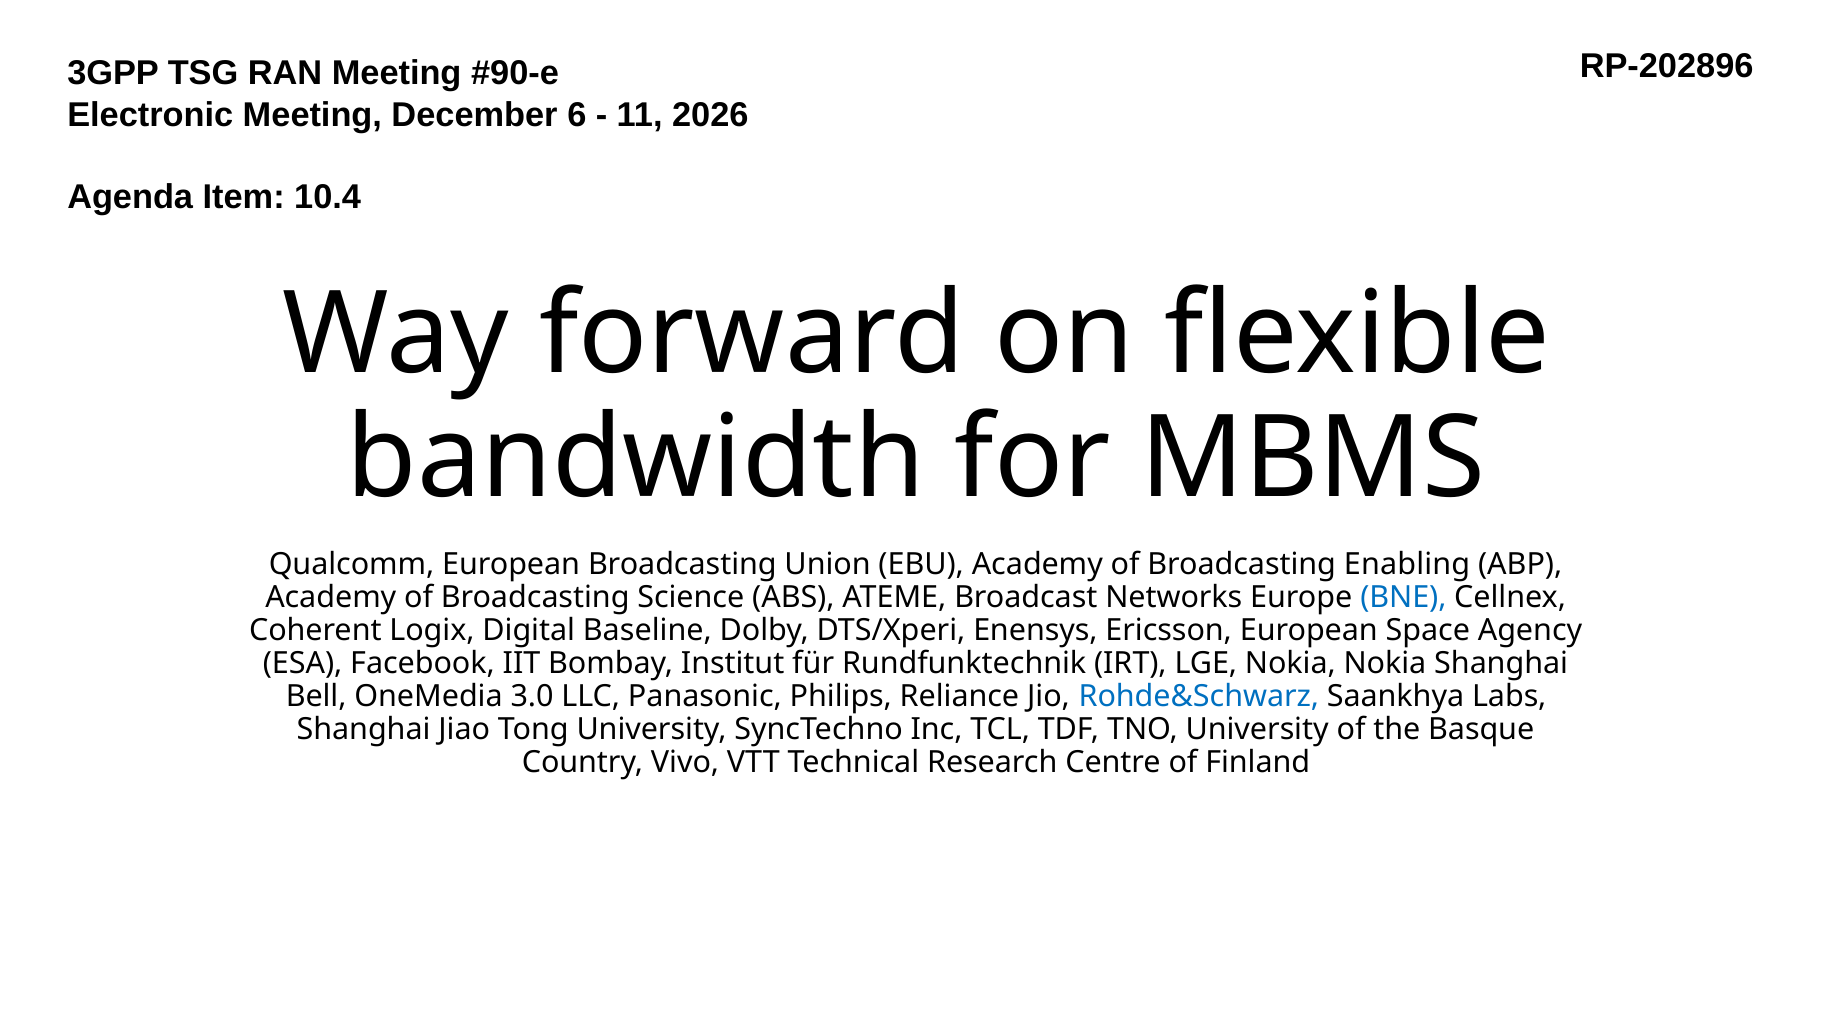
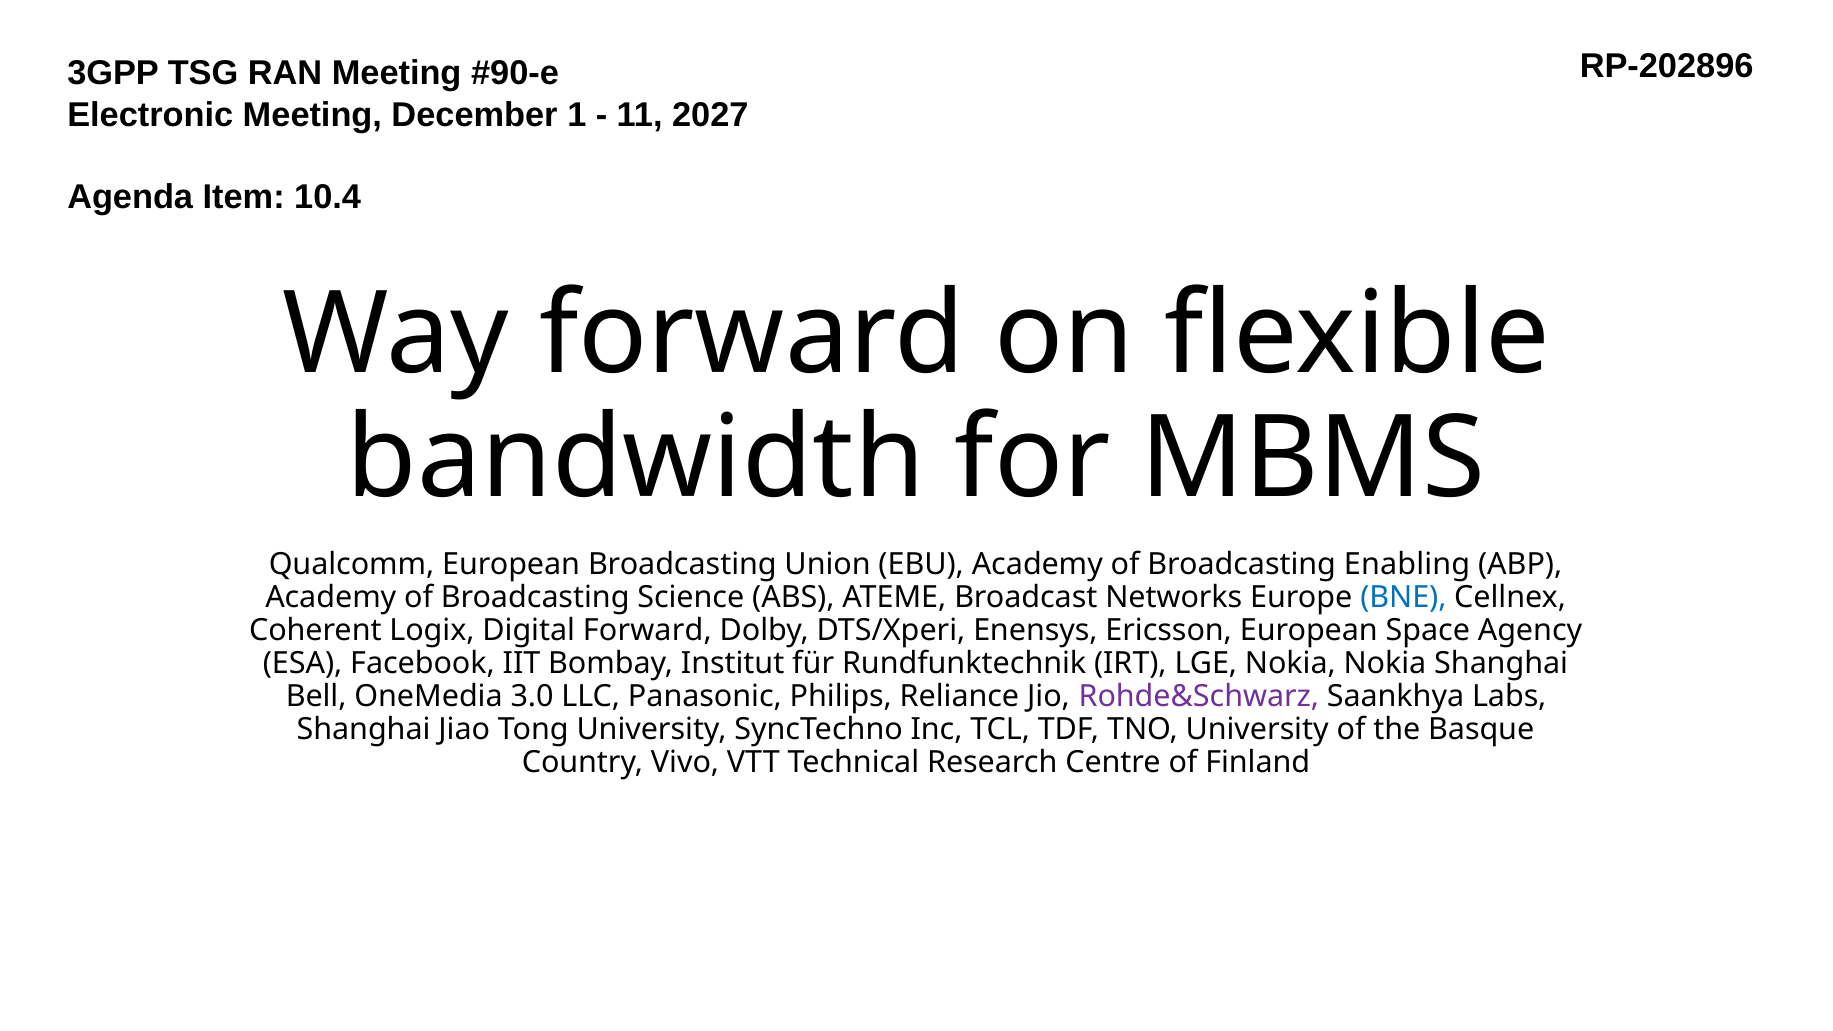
6: 6 -> 1 (577, 115)
2026: 2026 -> 2027 (710, 115)
Digital Baseline: Baseline -> Forward (647, 631)
Rohde&Schwarz colour: blue -> purple (1199, 697)
